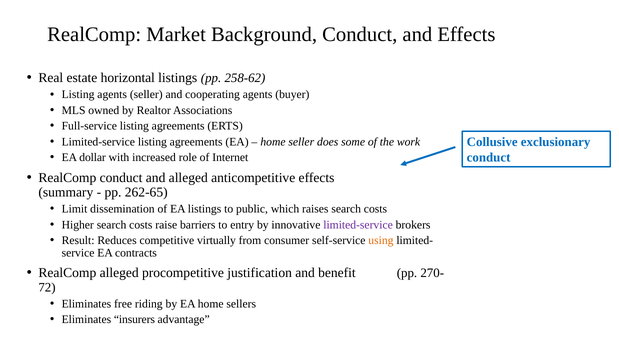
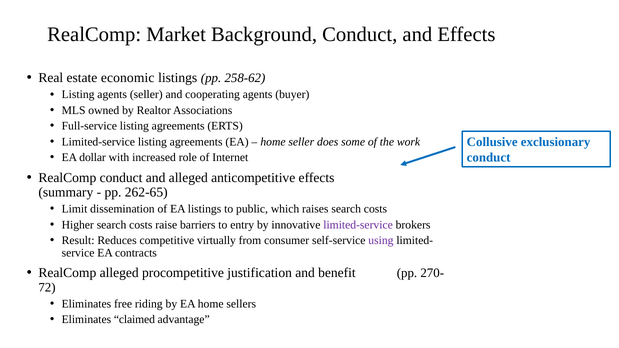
horizontal: horizontal -> economic (128, 78)
using colour: orange -> purple (381, 241)
insurers: insurers -> claimed (134, 320)
